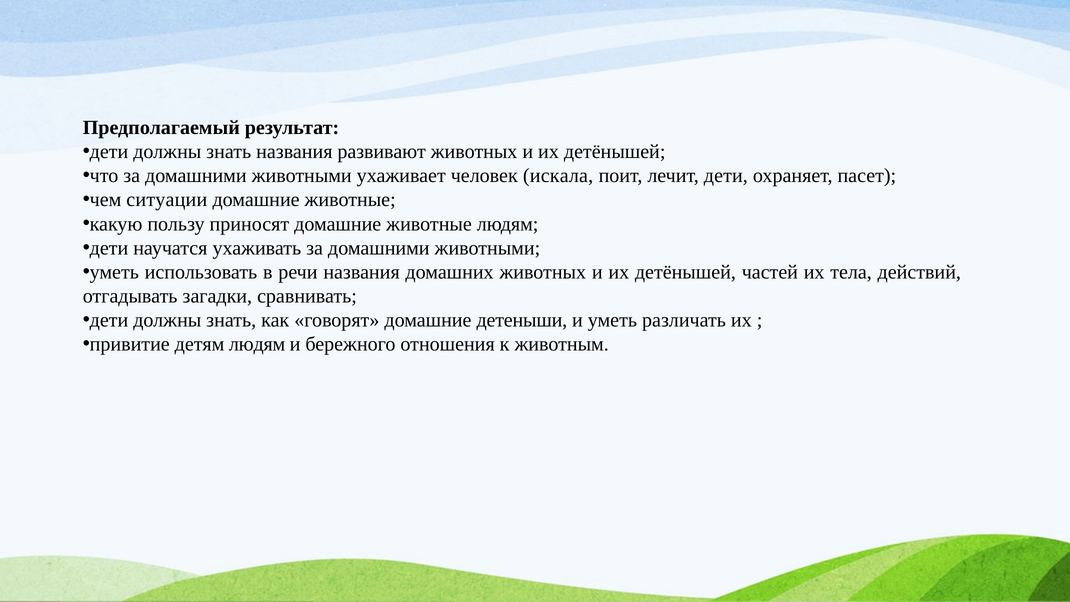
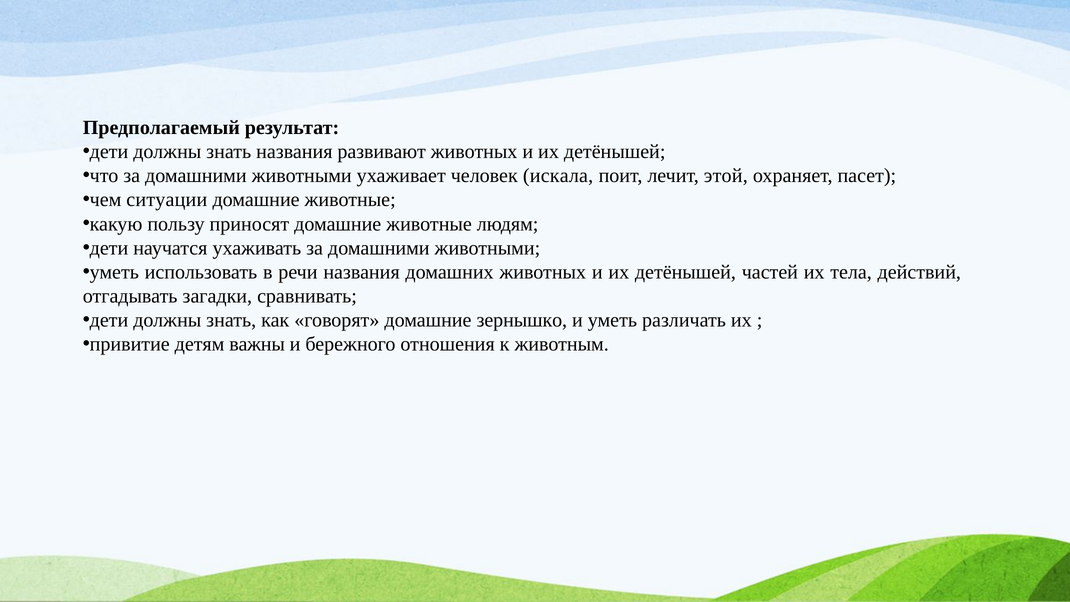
лечит дети: дети -> этой (726, 176)
детеныши: детеныши -> зернышко (522, 320)
детям людям: людям -> важны (257, 344)
